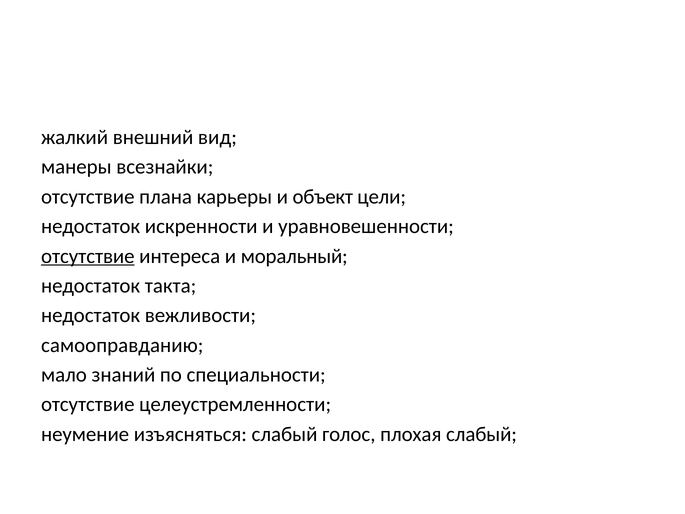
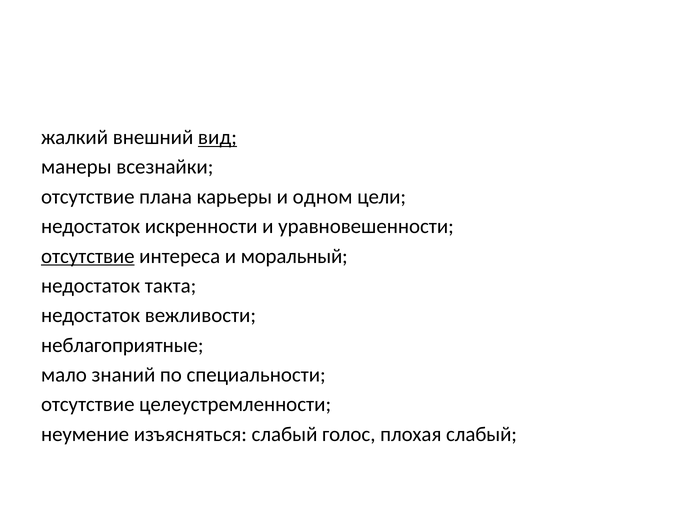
вид underline: none -> present (217, 137)
объект: объект -> одном (323, 197)
самооправданию: самооправданию -> неблагоприятные (122, 345)
